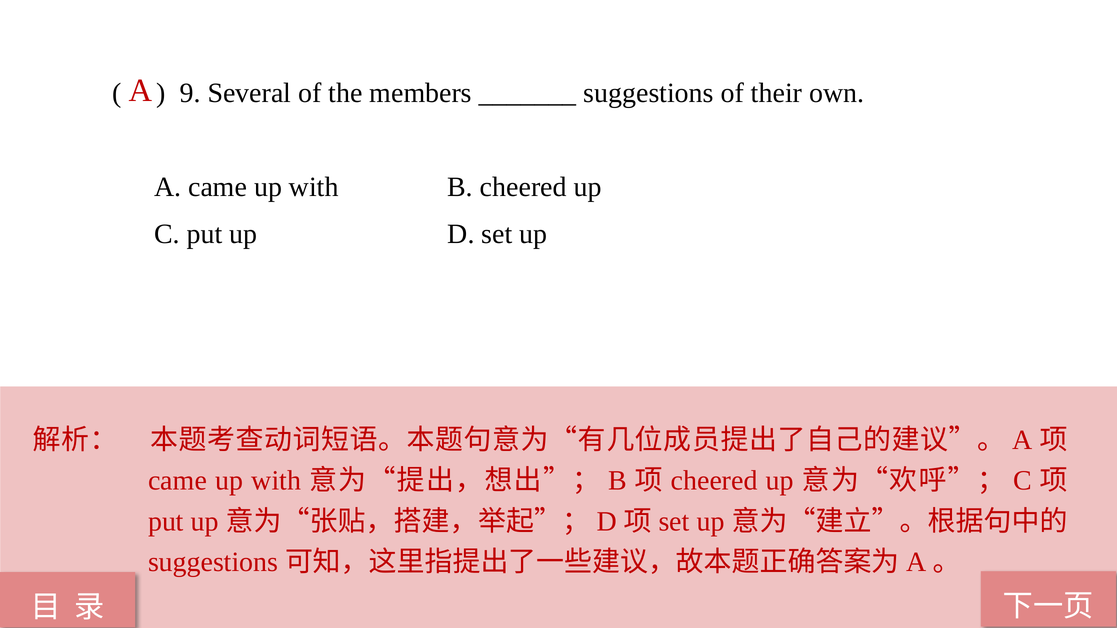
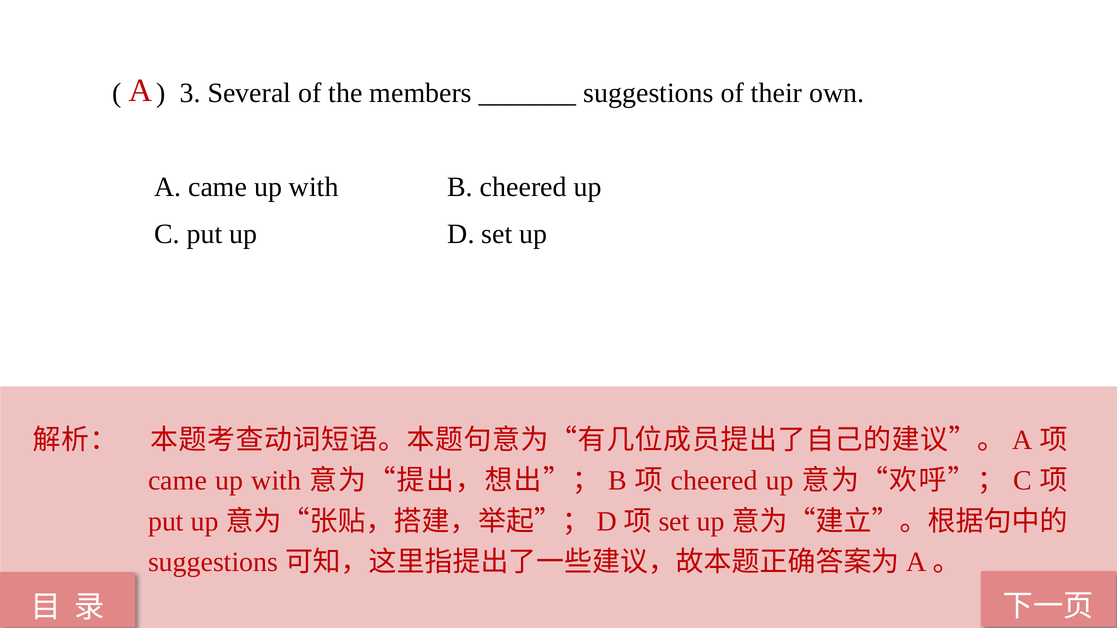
9: 9 -> 3 (190, 93)
